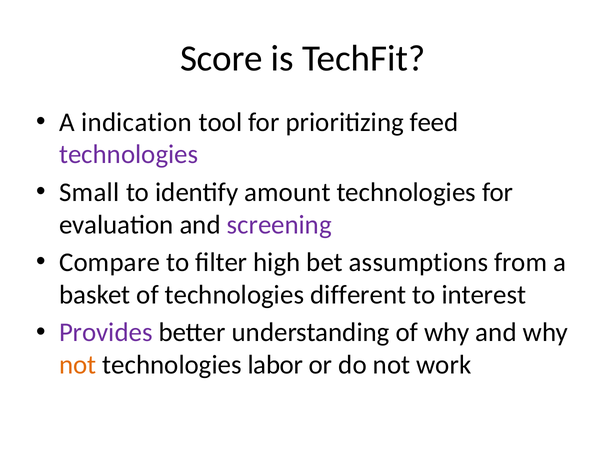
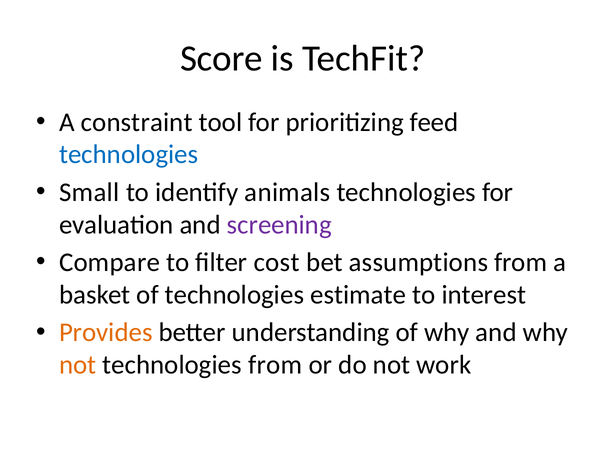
indication: indication -> constraint (137, 122)
technologies colour: purple -> blue (129, 154)
amount: amount -> animals (287, 192)
high: high -> cost (277, 262)
different: different -> estimate (358, 294)
Provides colour: purple -> orange (106, 332)
technologies labor: labor -> from (275, 365)
